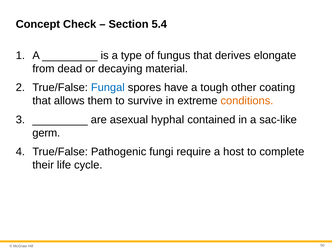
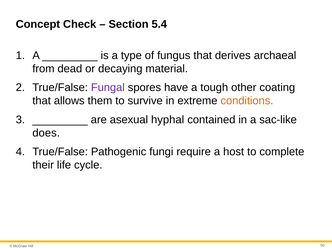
elongate: elongate -> archaeal (275, 55)
Fungal colour: blue -> purple (108, 88)
germ: germ -> does (46, 133)
